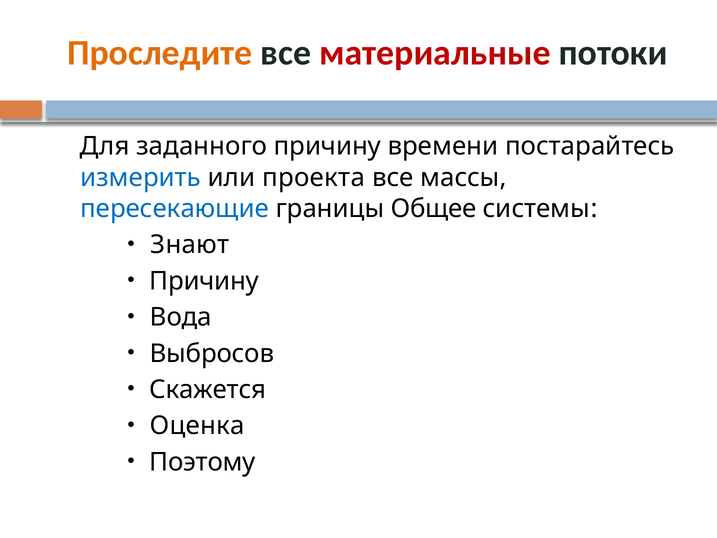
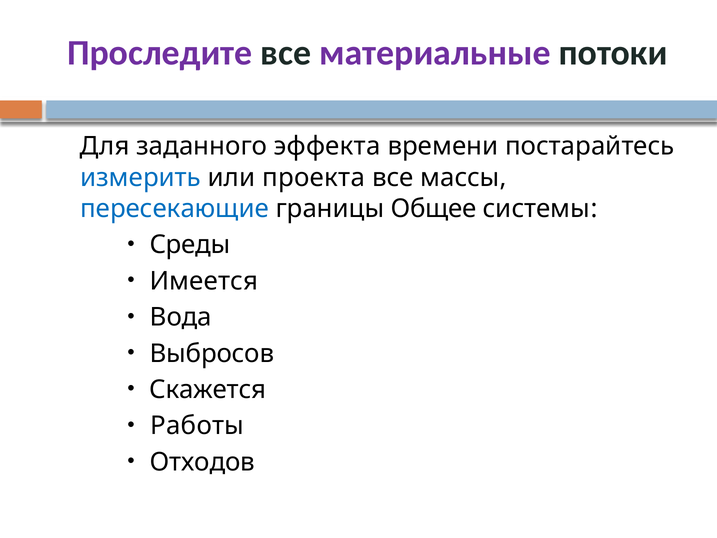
Проследите colour: orange -> purple (160, 53)
материальные colour: red -> purple (435, 53)
заданного причину: причину -> эффекта (327, 146)
Знают: Знают -> Среды (190, 245)
Причину: Причину -> Имеется (204, 281)
Оценка: Оценка -> Работы (197, 426)
Поэтому: Поэтому -> Отходов (202, 462)
